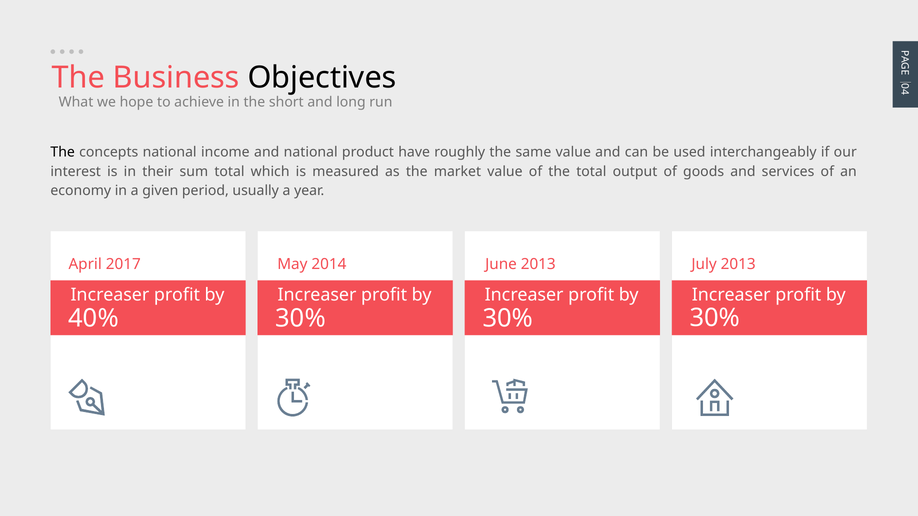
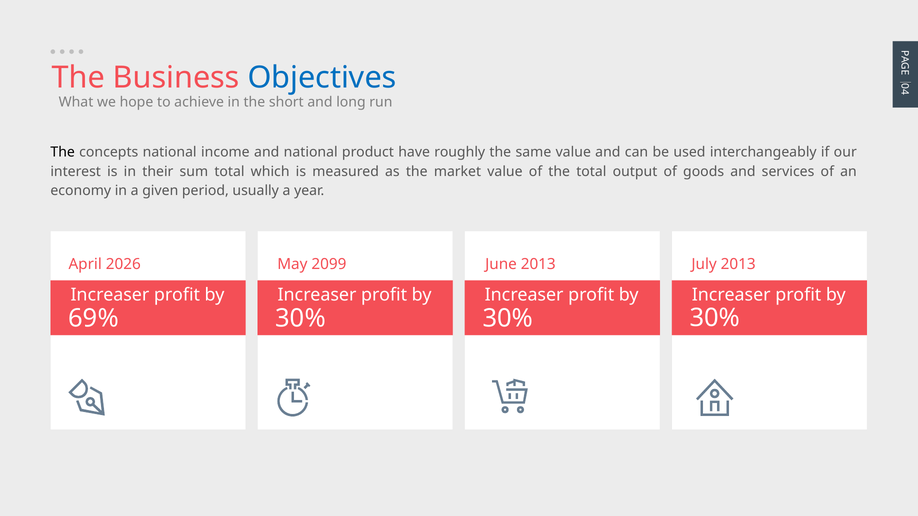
Objectives colour: black -> blue (322, 78)
2017: 2017 -> 2026 (123, 264)
2014: 2014 -> 2099 (329, 264)
40%: 40% -> 69% (94, 319)
